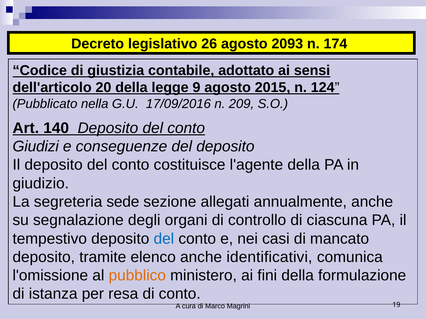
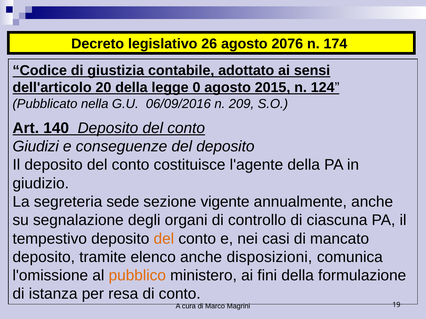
2093: 2093 -> 2076 (287, 44)
9: 9 -> 0 (196, 88)
17/09/2016: 17/09/2016 -> 06/09/2016 (178, 104)
allegati: allegati -> vigente (225, 202)
del colour: blue -> orange (164, 239)
identificativi: identificativi -> disposizioni (269, 257)
